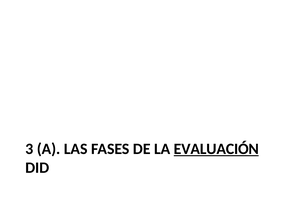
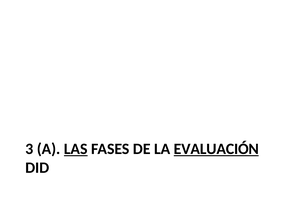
LAS underline: none -> present (76, 149)
